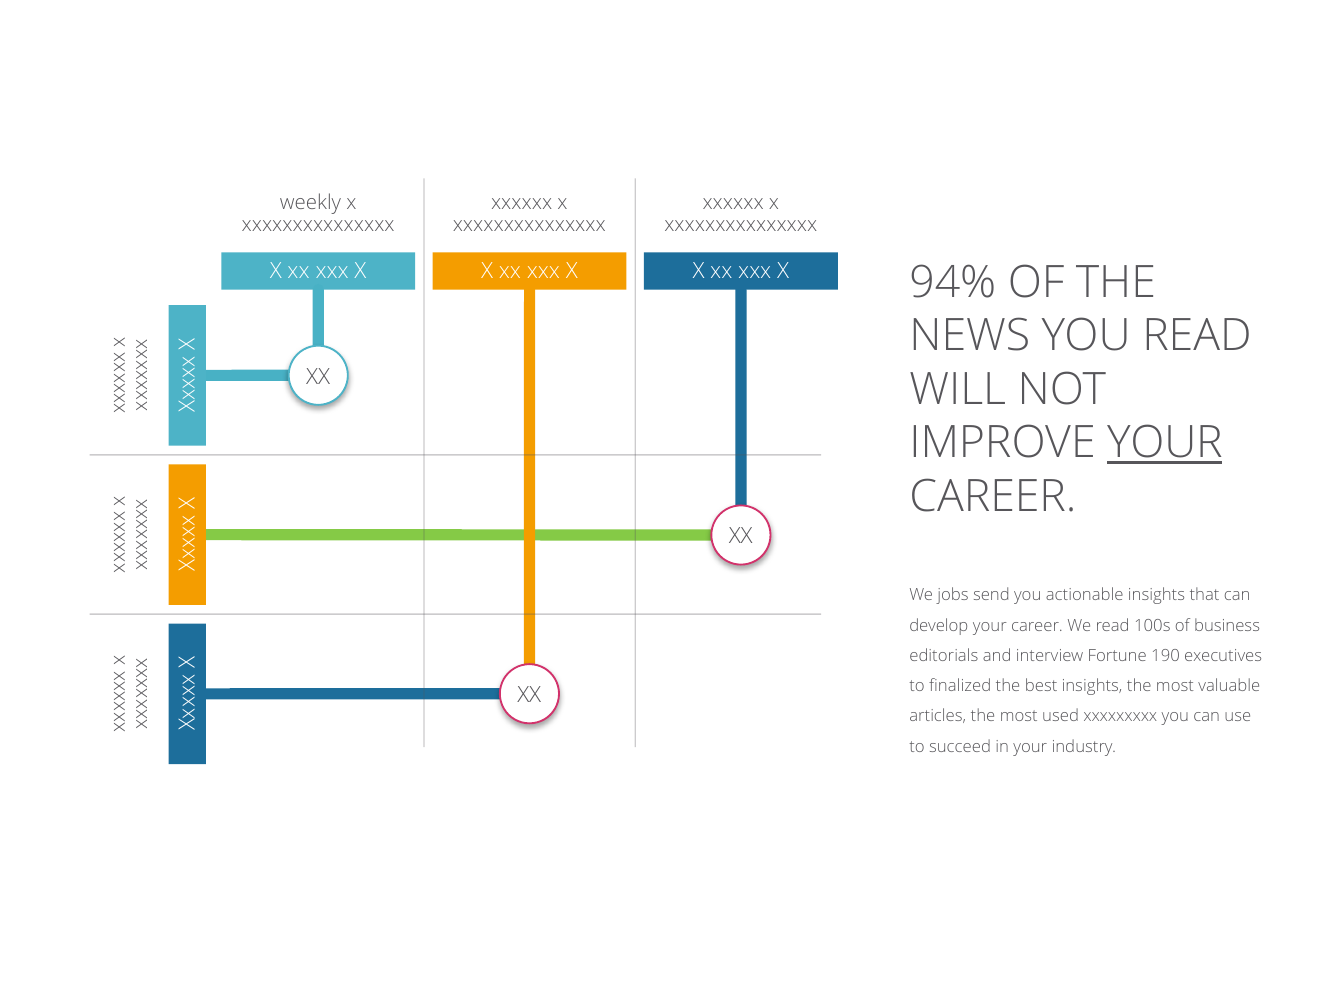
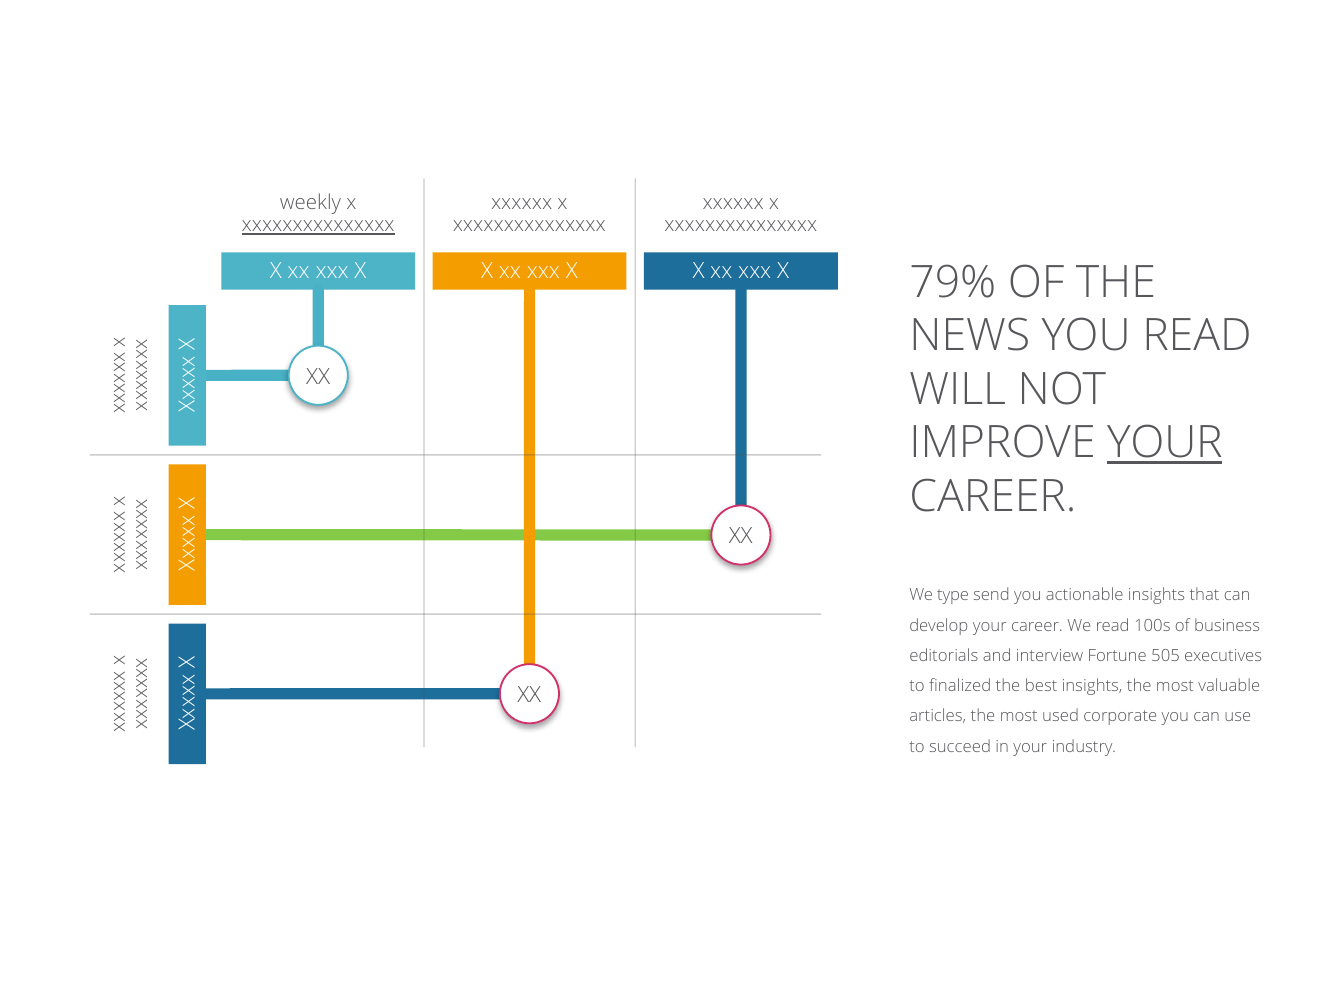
xxxxxxxxxxxxxxx underline: none -> present (318, 225)
94%: 94% -> 79% (953, 282)
jobs: jobs -> type (953, 595)
190: 190 -> 505 (1166, 655)
xxxxxxxxx: xxxxxxxxx -> corporate (1120, 716)
